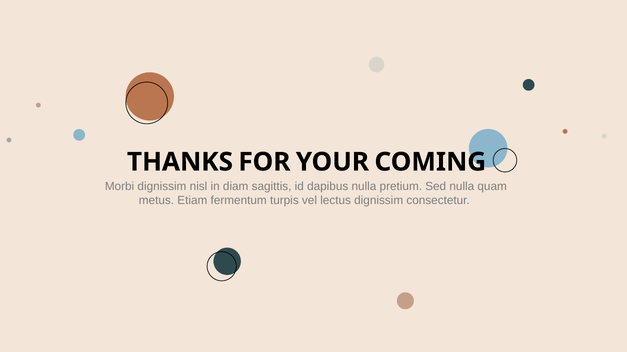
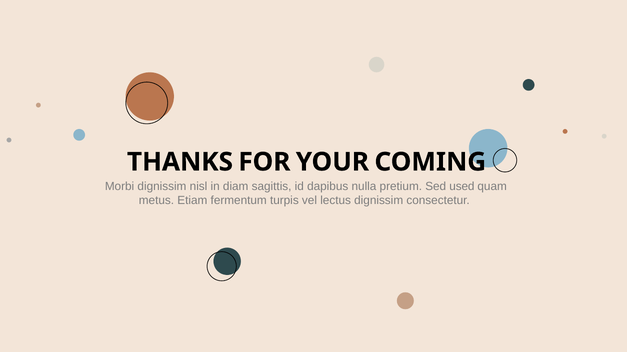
Sed nulla: nulla -> used (462, 187)
